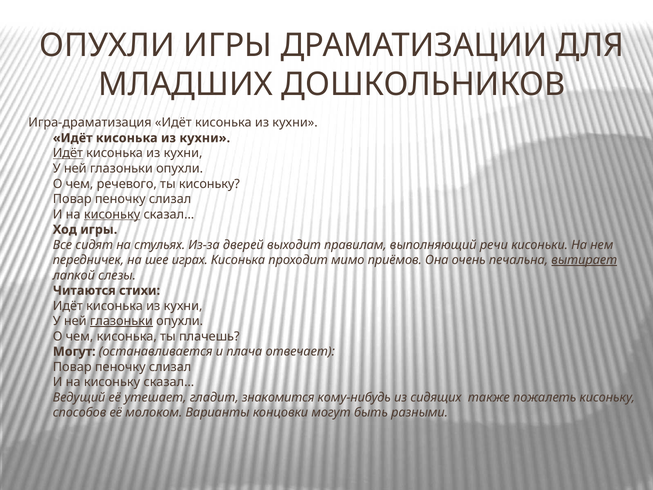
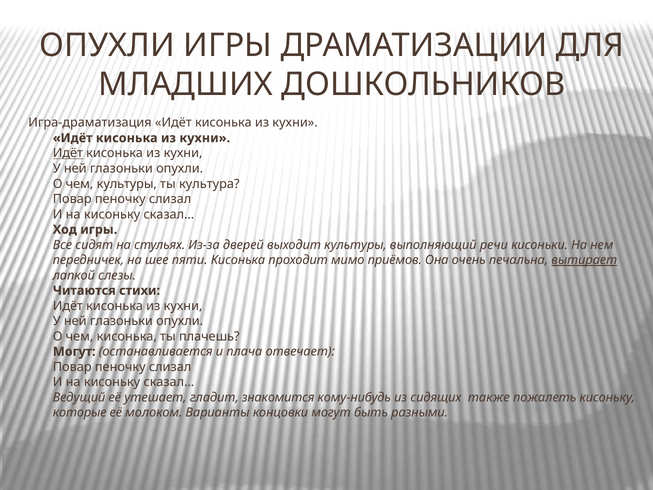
чем речевого: речевого -> культуры (127, 184)
ты кисоньку: кисоньку -> культура (209, 184)
кисоньку underline: present -> none (112, 214)
выходит правилам: правилам -> культуры (355, 245)
играх: играх -> пяти (190, 260)
глазоньки underline: present -> none (121, 321)
способов: способов -> которые (80, 412)
